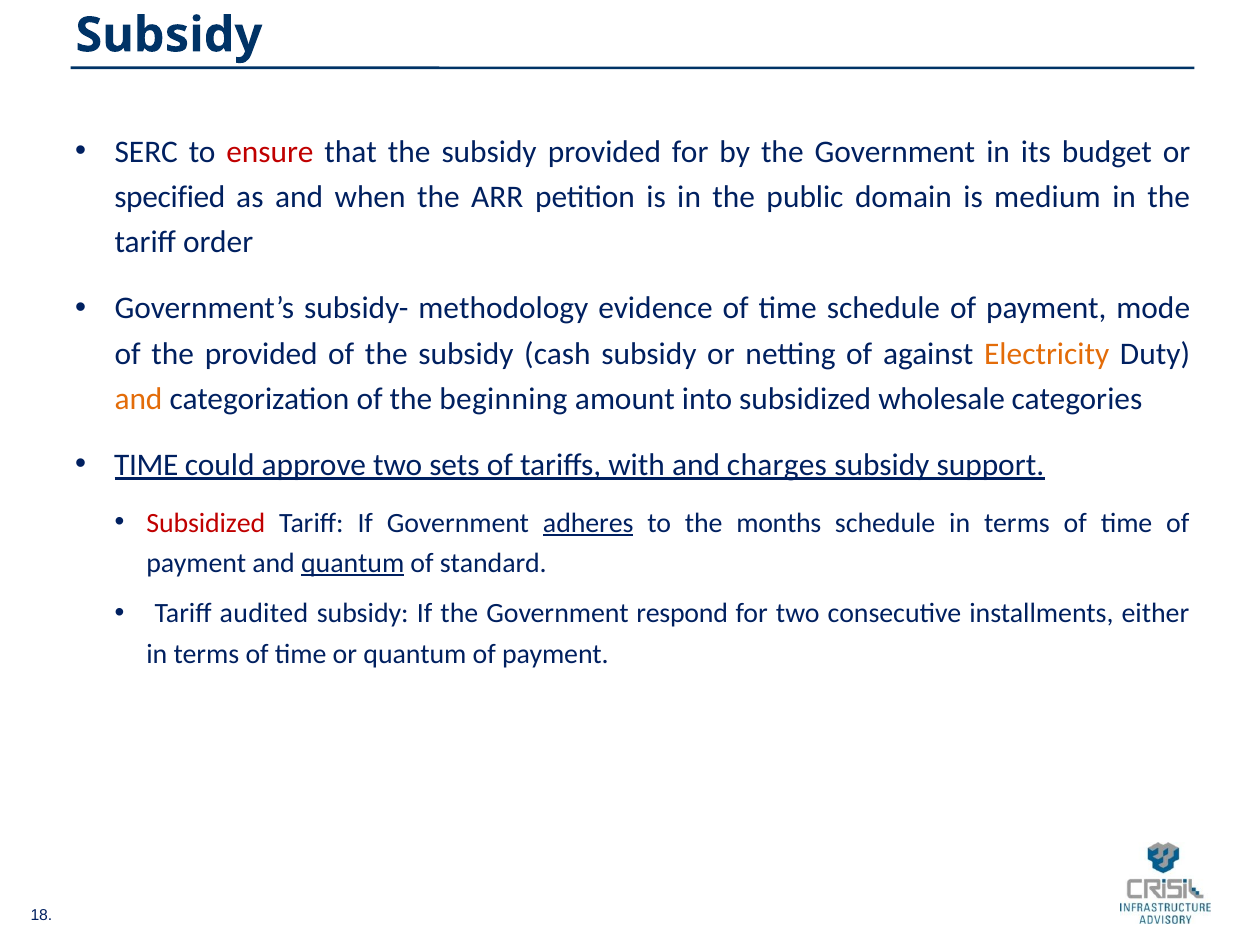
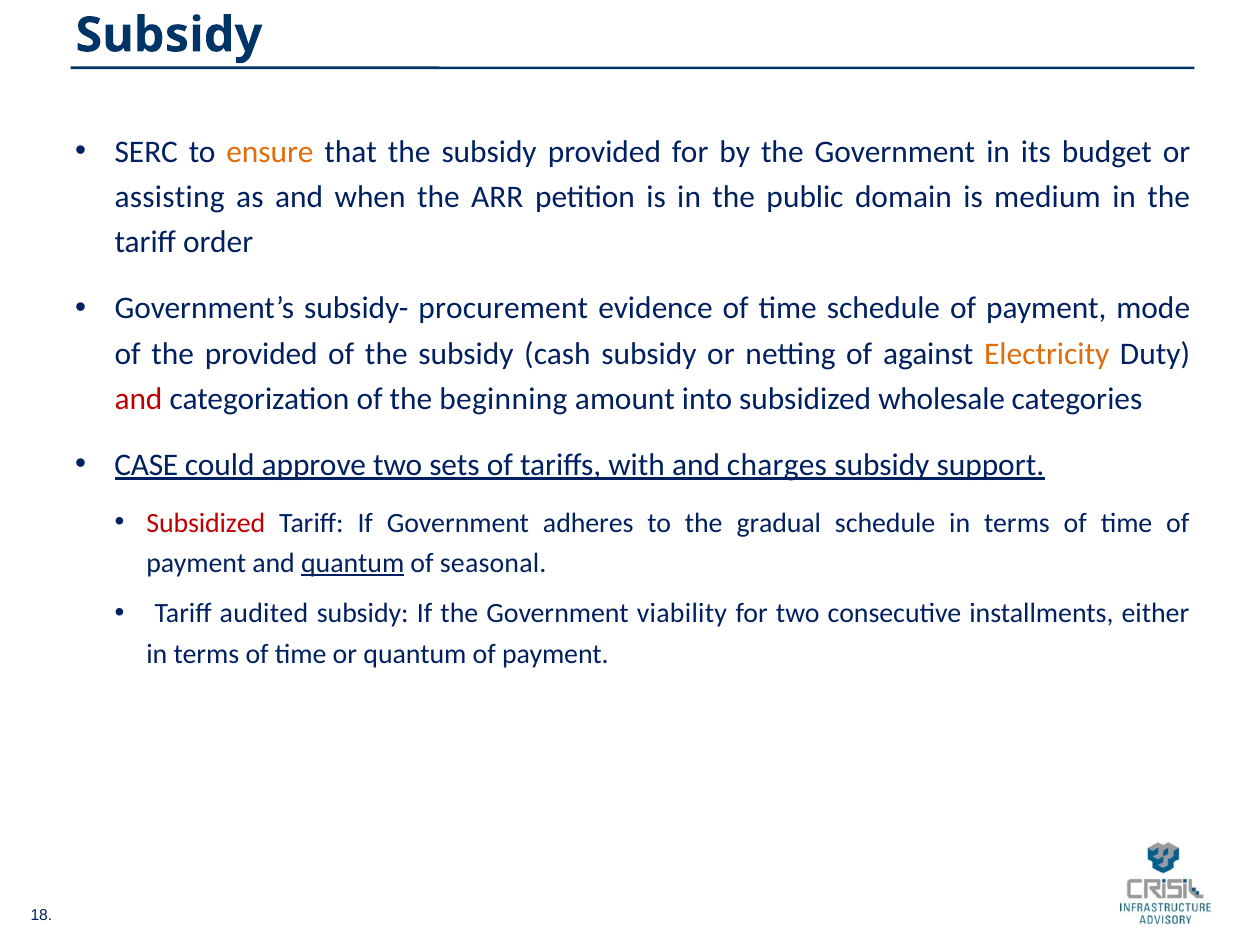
ensure colour: red -> orange (270, 152)
specified: specified -> assisting (170, 197)
methodology: methodology -> procurement (503, 309)
and colour: orange -> red (139, 399)
TIME: TIME -> CASE (146, 465)
adheres underline: present -> none (588, 523)
months: months -> gradual (779, 523)
standard: standard -> seasonal (493, 563)
respond: respond -> viability (682, 614)
